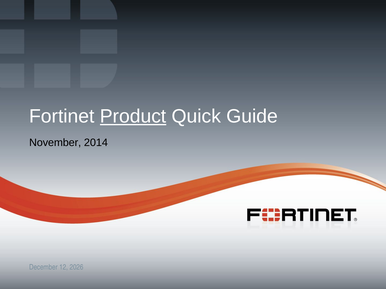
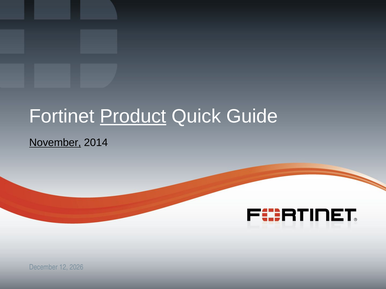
November underline: none -> present (55, 143)
